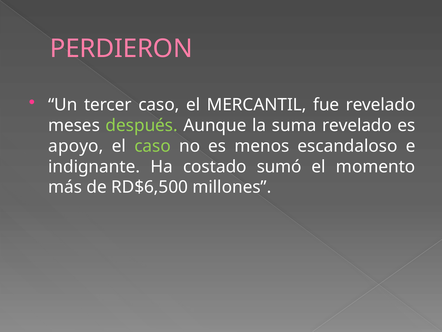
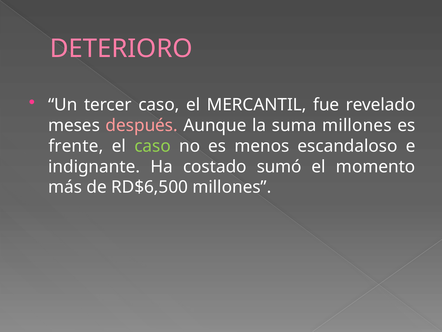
PERDIERON: PERDIERON -> DETERIORO (121, 49)
después colour: light green -> pink (142, 125)
suma revelado: revelado -> millones (357, 125)
apoyo: apoyo -> frente (76, 146)
